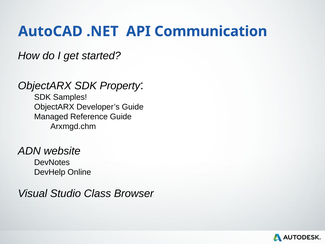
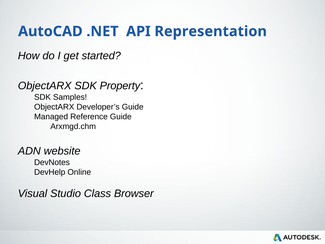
Communication: Communication -> Representation (211, 31)
